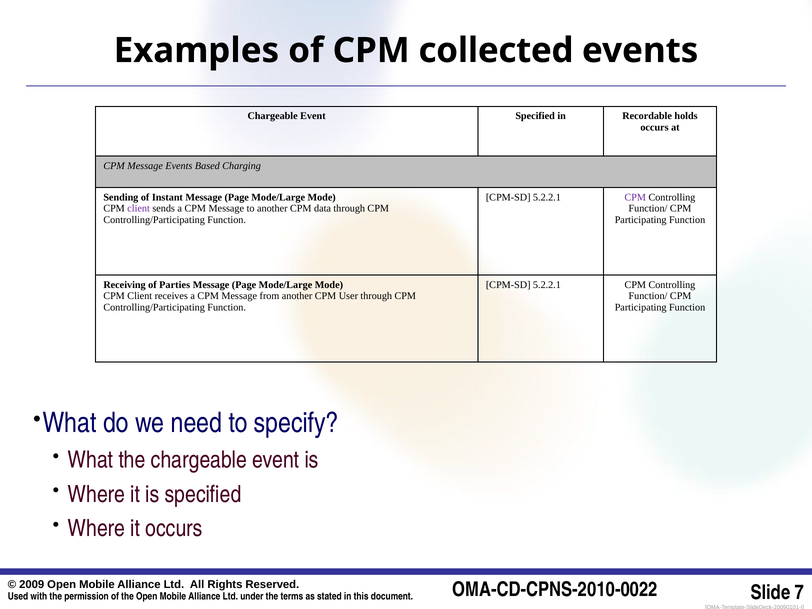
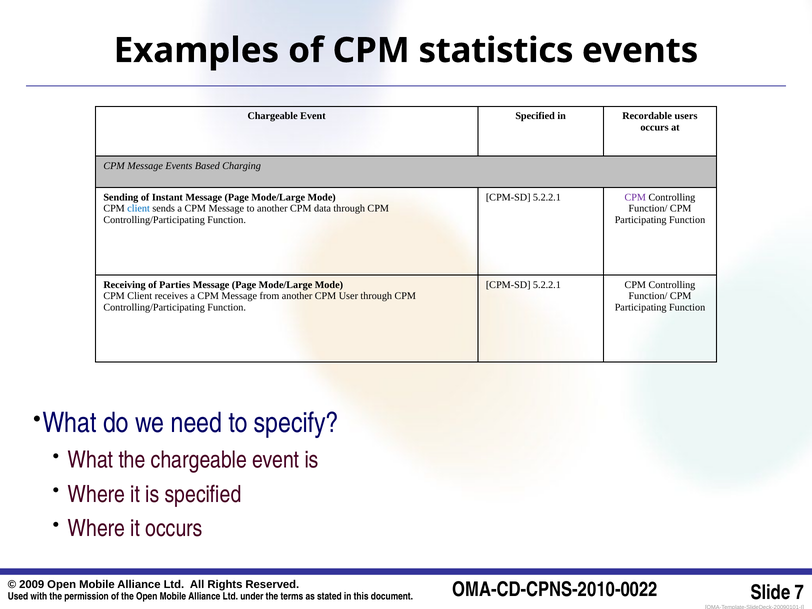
collected: collected -> statistics (496, 51)
holds: holds -> users (686, 116)
client colour: purple -> blue (139, 209)
